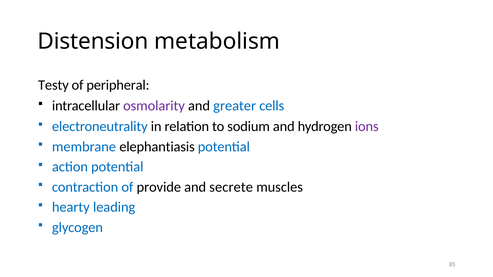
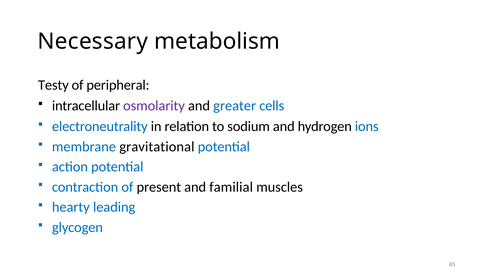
Distension: Distension -> Necessary (93, 41)
ions colour: purple -> blue (367, 127)
elephantiasis: elephantiasis -> gravitational (157, 147)
provide: provide -> present (159, 187)
secrete: secrete -> familial (231, 187)
